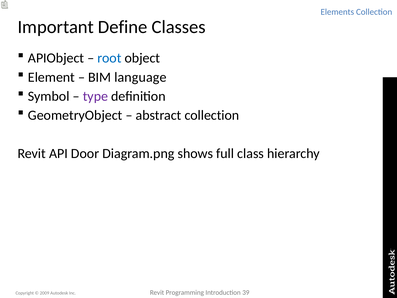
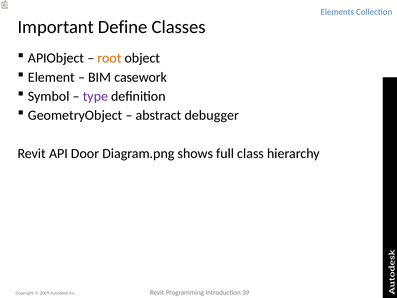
root colour: blue -> orange (109, 58)
language: language -> casework (141, 77)
abstract collection: collection -> debugger (212, 115)
